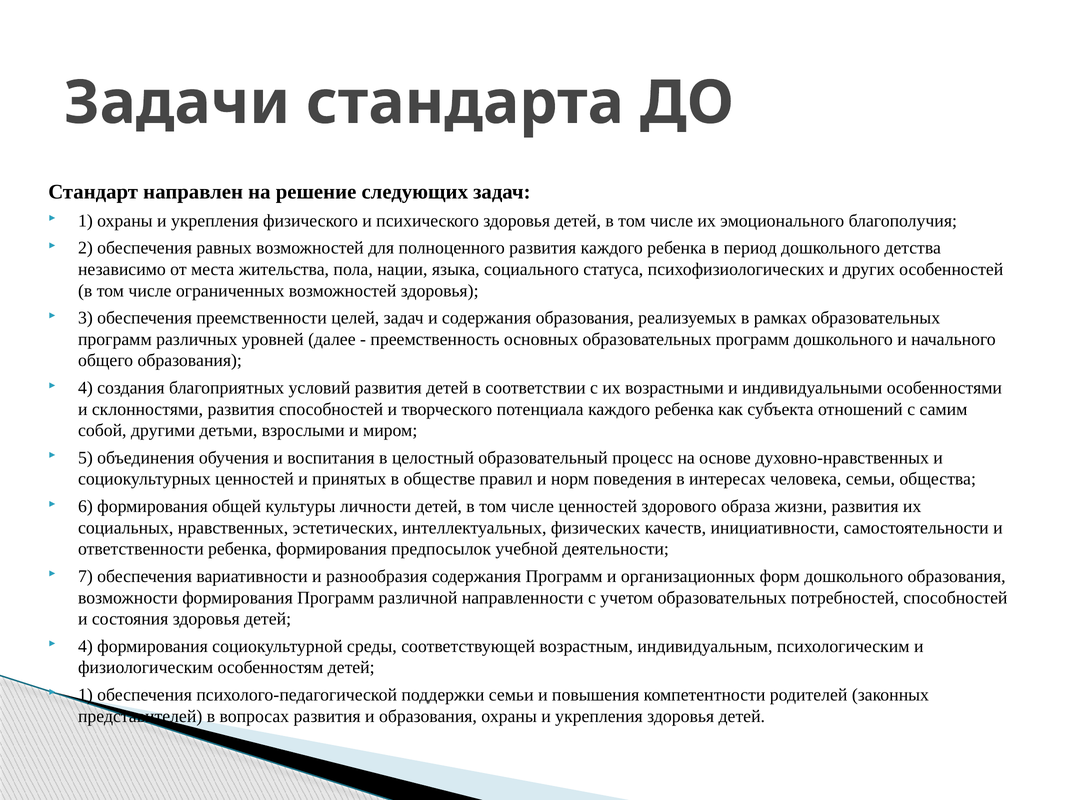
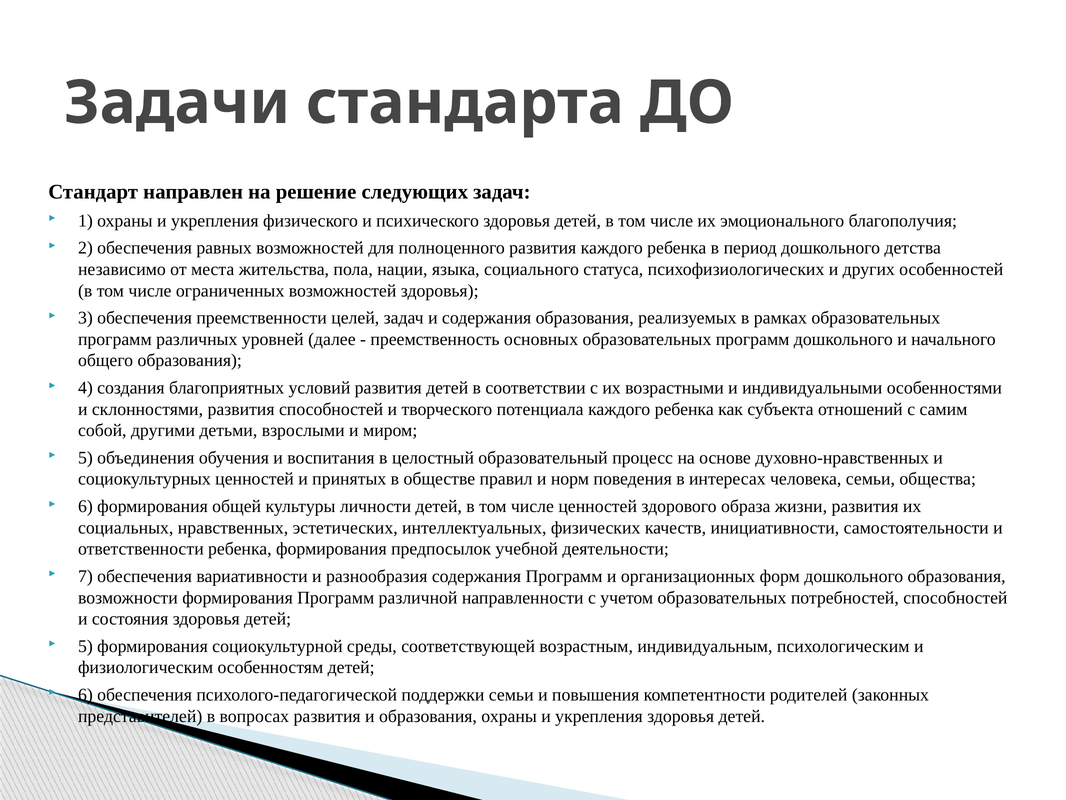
4: 4 -> 5 (85, 646)
1: 1 -> 6 (85, 694)
